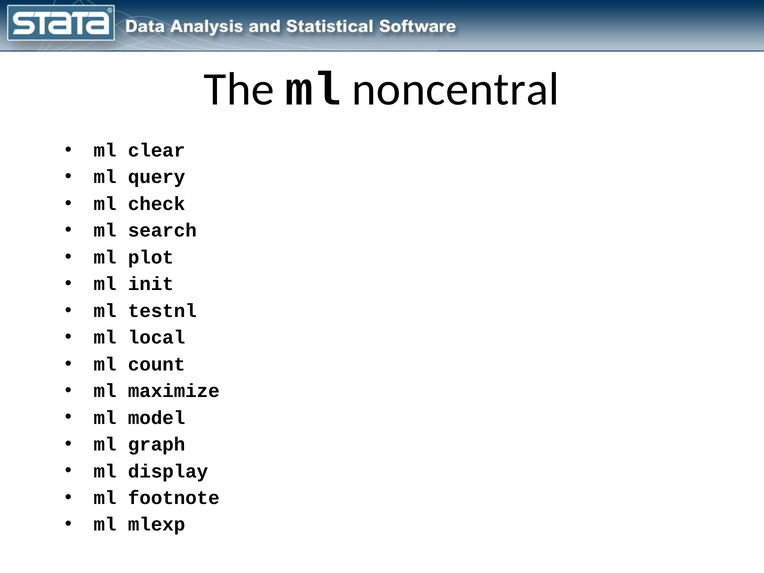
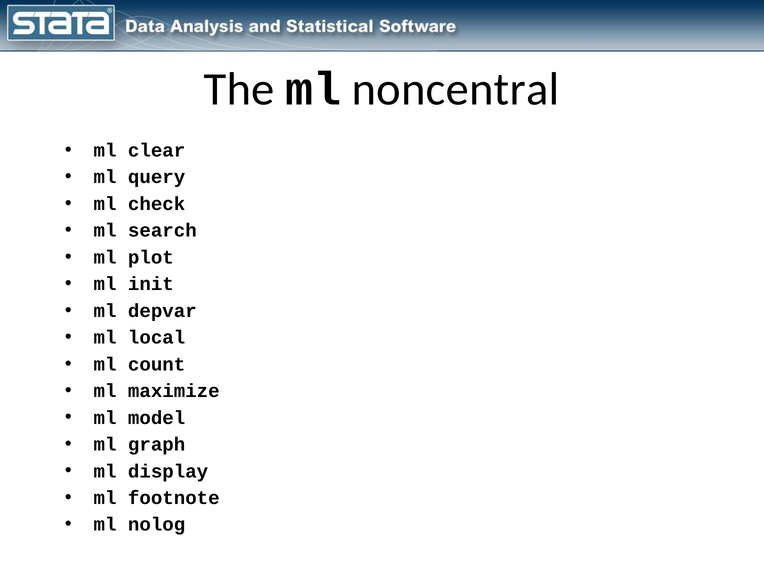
testnl: testnl -> depvar (162, 311)
mlexp: mlexp -> nolog (157, 525)
